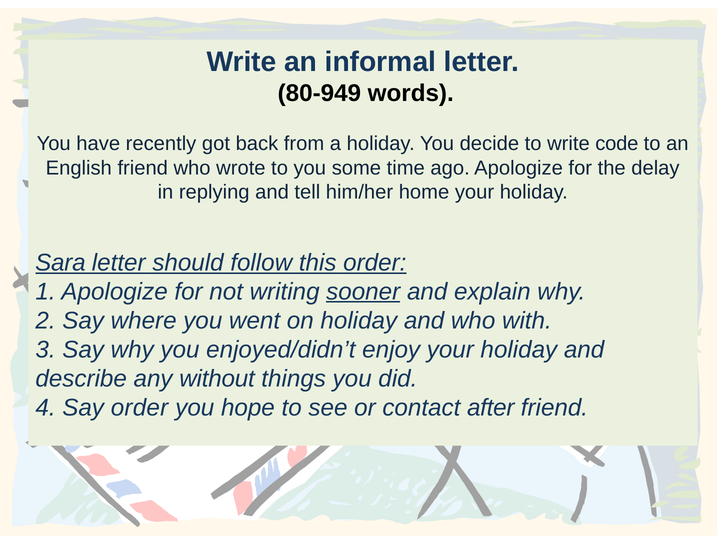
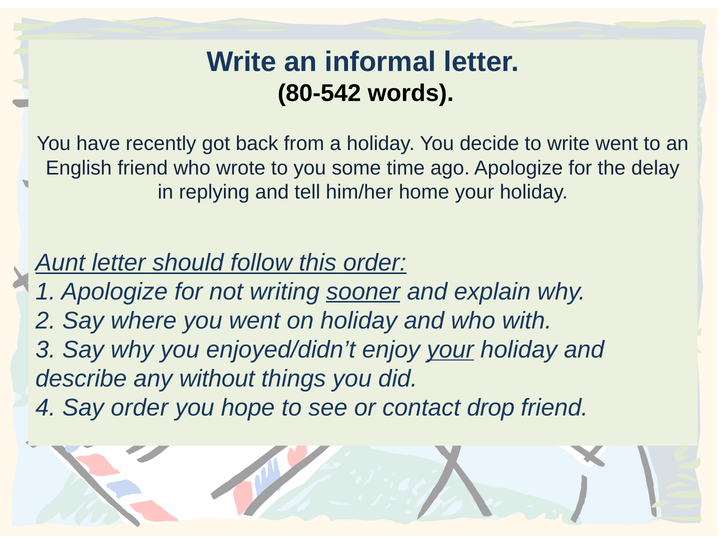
80-949: 80-949 -> 80-542 (319, 93)
write code: code -> went (617, 144)
Sara: Sara -> Aunt (60, 263)
your underline: none -> present (450, 350)
after: after -> drop (491, 408)
